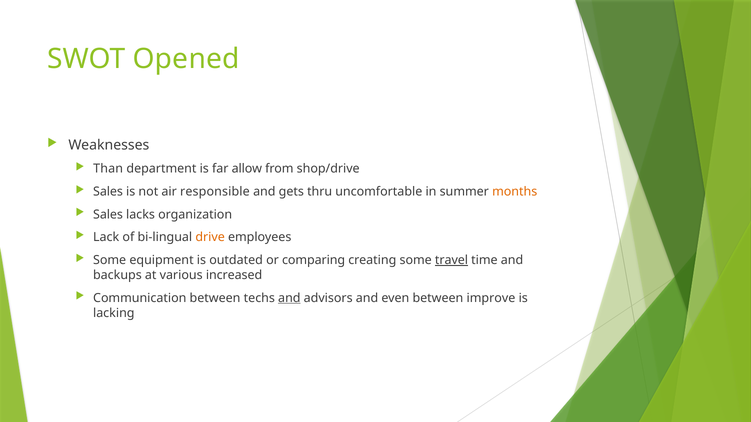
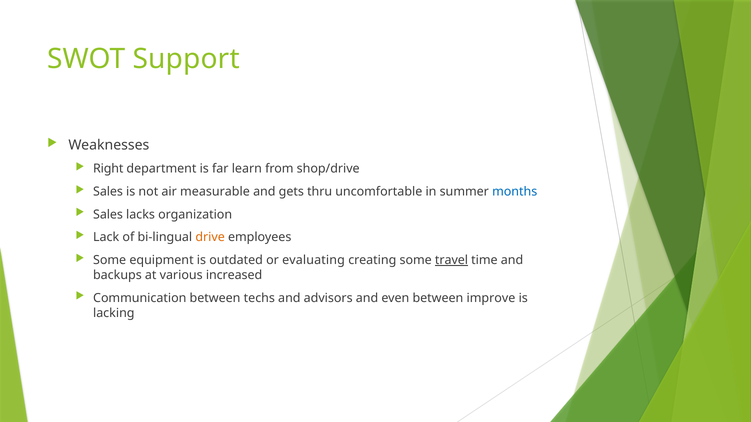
Opened: Opened -> Support (186, 59)
Than: Than -> Right (108, 169)
allow: allow -> learn (247, 169)
responsible: responsible -> measurable (215, 192)
months colour: orange -> blue (515, 192)
comparing: comparing -> evaluating (313, 260)
and underline: present -> none (289, 298)
